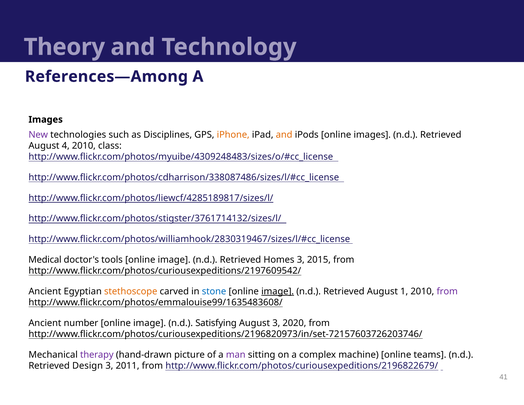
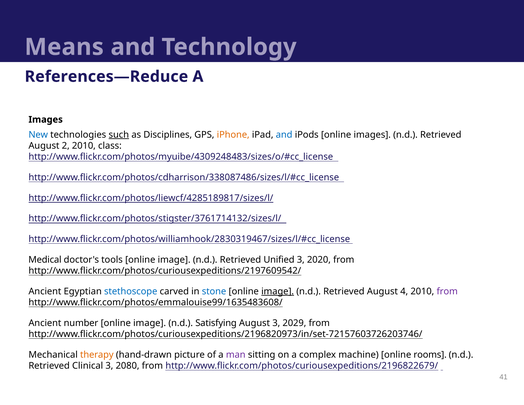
Theory: Theory -> Means (64, 47)
References—Among: References—Among -> References—Reduce (106, 77)
New colour: purple -> blue (38, 135)
such underline: none -> present (119, 135)
and colour: orange -> blue (284, 135)
4: 4 -> 2 (66, 146)
Homes: Homes -> Unified (279, 260)
2015: 2015 -> 2020 (319, 260)
stethoscope colour: orange -> blue (131, 291)
1: 1 -> 4 (404, 291)
2020: 2020 -> 2029 (294, 323)
therapy colour: purple -> orange (97, 355)
teams: teams -> rooms (430, 355)
Design: Design -> Clinical (88, 366)
2011: 2011 -> 2080 (128, 366)
